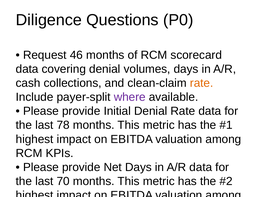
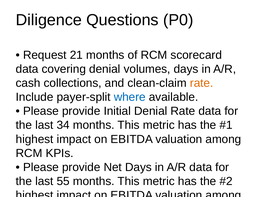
46: 46 -> 21 (76, 55)
where colour: purple -> blue (130, 97)
78: 78 -> 34 (63, 125)
70: 70 -> 55 (63, 181)
